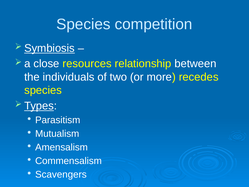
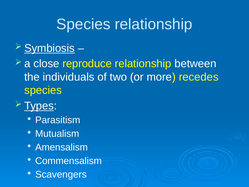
Species competition: competition -> relationship (154, 24)
resources: resources -> reproduce (87, 64)
